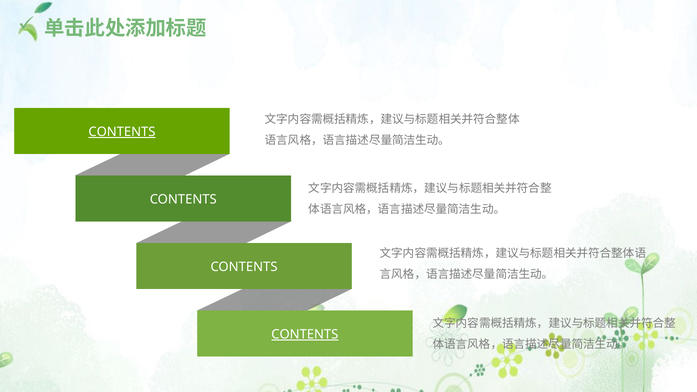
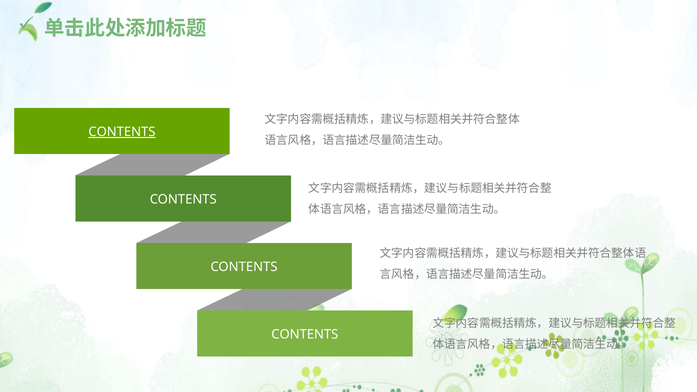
CONTENTS underline: present -> none (305, 334)
